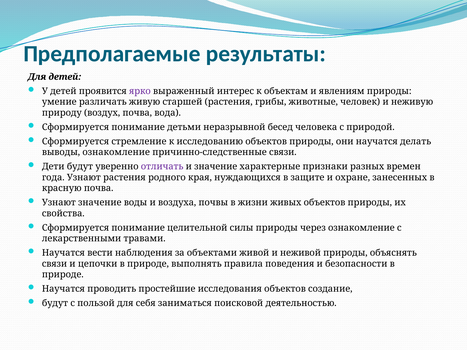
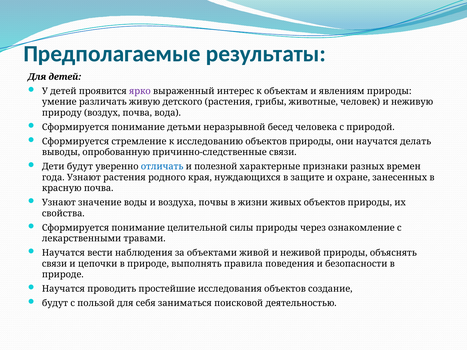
старшей: старшей -> детского (182, 102)
выводы ознакомление: ознакомление -> опробованную (116, 152)
отличать colour: purple -> blue (162, 167)
и значение: значение -> полезной (216, 167)
